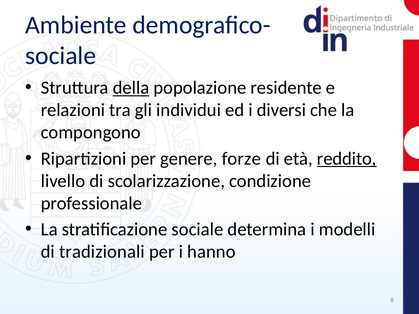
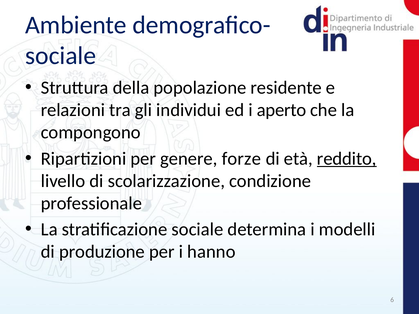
della underline: present -> none (131, 88)
diversi: diversi -> aperto (281, 110)
tradizionali: tradizionali -> produzione (102, 252)
